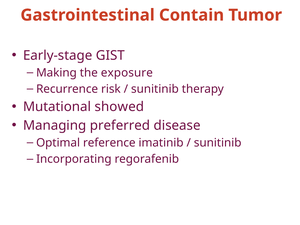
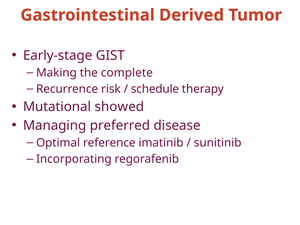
Contain: Contain -> Derived (192, 15)
exposure: exposure -> complete (127, 73)
sunitinib: sunitinib -> schedule (155, 89)
